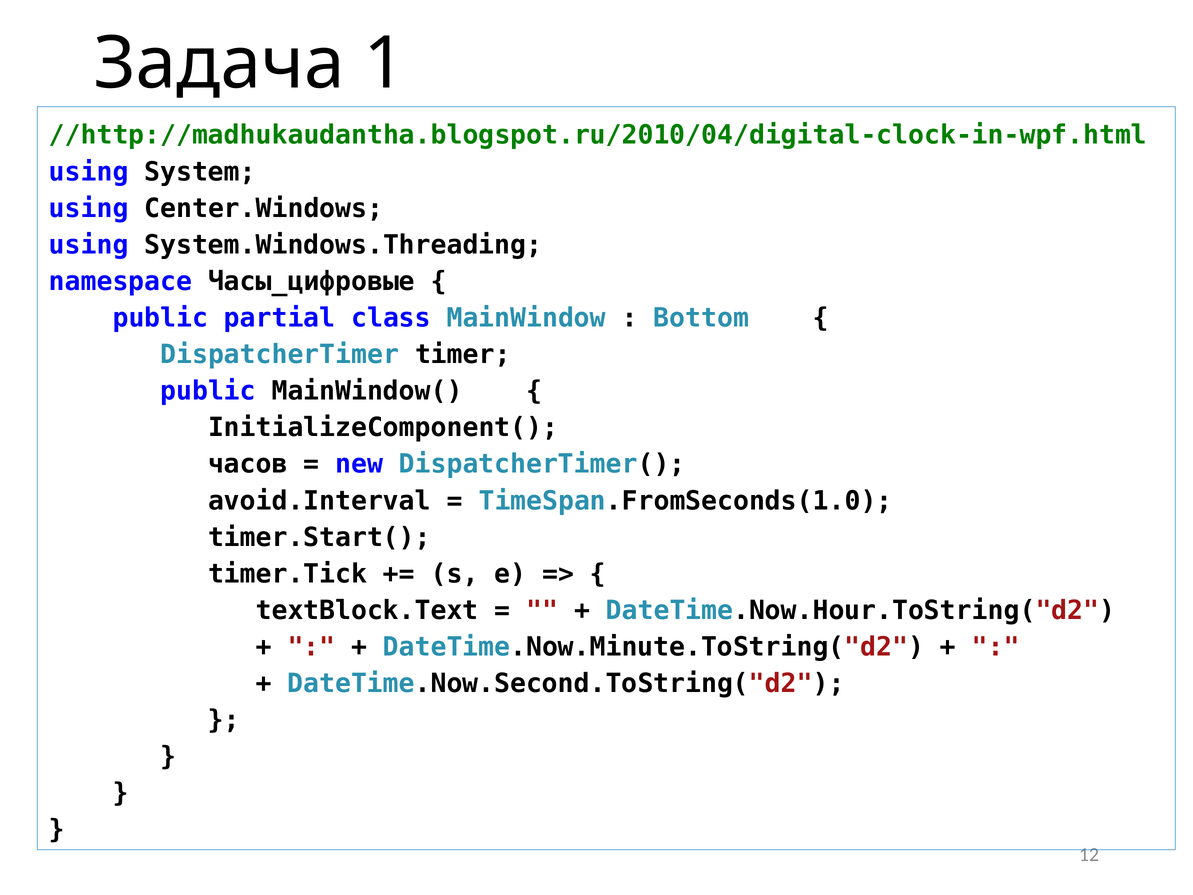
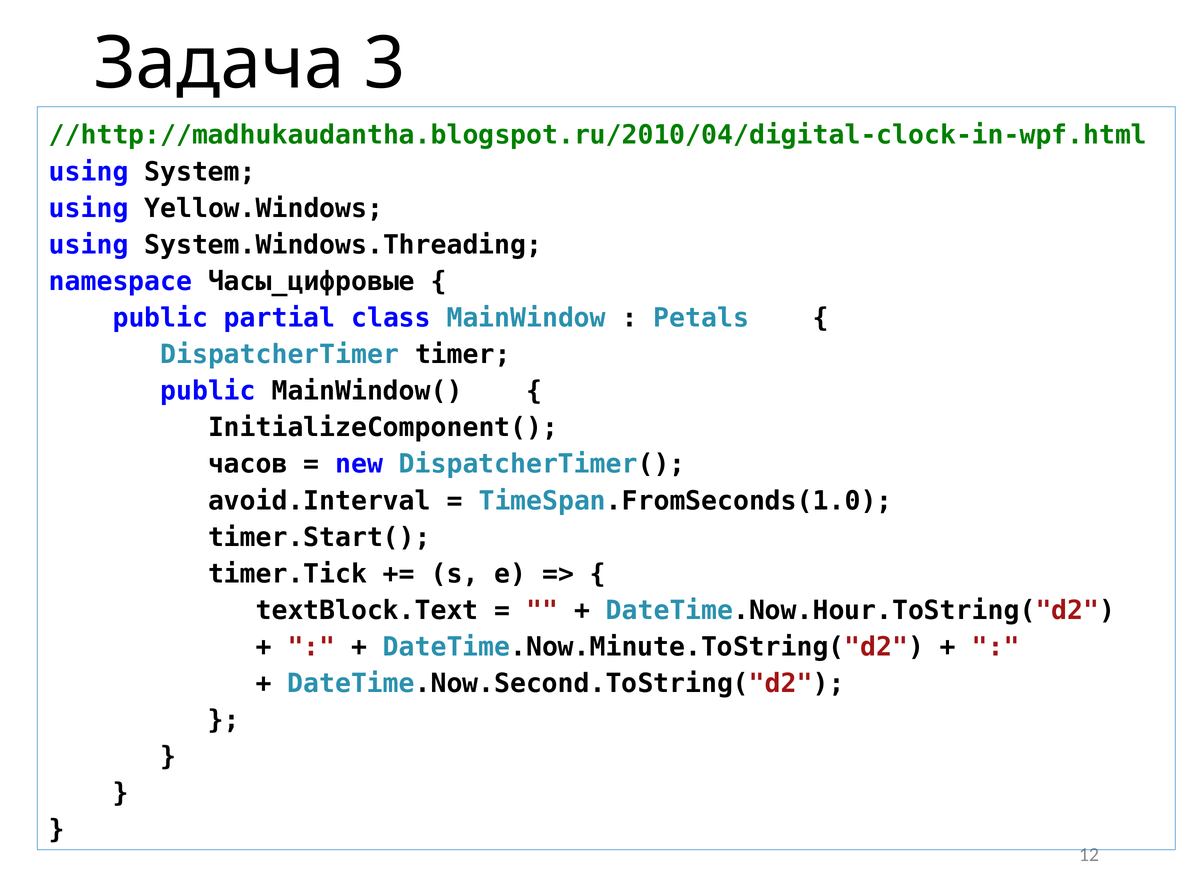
1: 1 -> 3 (384, 64)
Center.Windows: Center.Windows -> Yellow.Windows (264, 208)
Bottom: Bottom -> Petals (701, 318)
